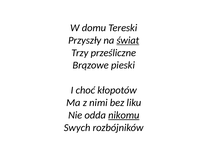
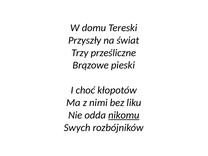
świat underline: present -> none (128, 40)
